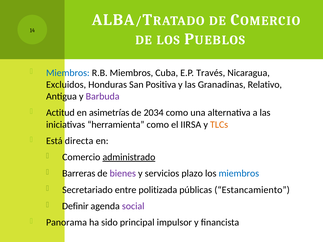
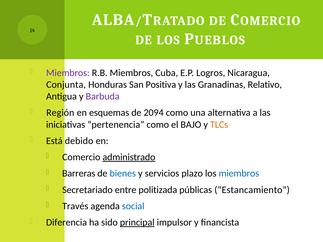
Miembros colour: blue -> purple (68, 73)
Través: Través -> Logros (211, 73)
Excluidos: Excluidos -> Conjunta (66, 85)
Actitud: Actitud -> Región (60, 113)
asimetrías: asimetrías -> esquemas (109, 113)
2034: 2034 -> 2094 (154, 113)
herramienta: herramienta -> pertenencia (116, 125)
IIRSA: IIRSA -> BAJO (191, 125)
directa: directa -> debido (79, 141)
bienes colour: purple -> blue (123, 174)
Definir: Definir -> Través (75, 206)
social colour: purple -> blue (133, 206)
Panorama: Panorama -> Diferencia (66, 223)
principal underline: none -> present (137, 223)
